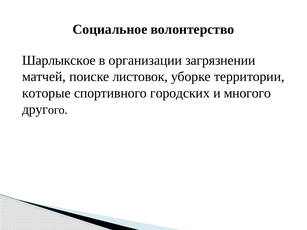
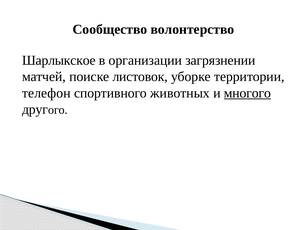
Социальное: Социальное -> Сообщество (110, 29)
которые: которые -> телефон (46, 93)
городских: городских -> животных (180, 93)
многого underline: none -> present (247, 93)
